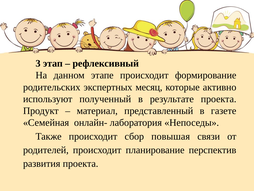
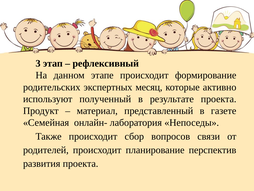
повышая: повышая -> вопросов (171, 136)
